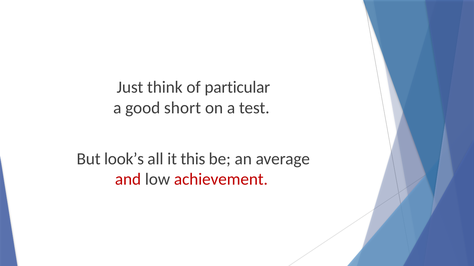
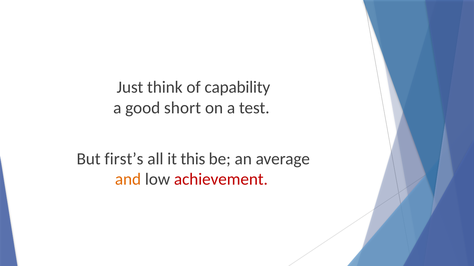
particular: particular -> capability (237, 87)
look’s: look’s -> first’s (124, 159)
and colour: red -> orange (128, 180)
